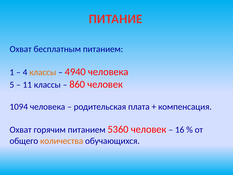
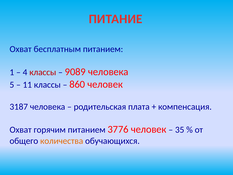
классы colour: orange -> red (43, 72)
4940: 4940 -> 9089 (75, 72)
1094: 1094 -> 3187 (19, 107)
5360: 5360 -> 3776 (118, 129)
16: 16 -> 35 (180, 130)
